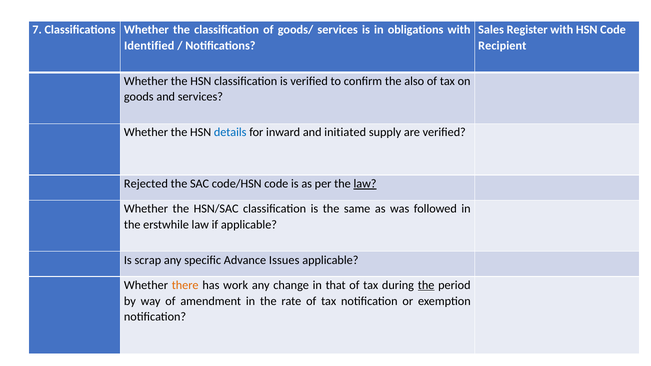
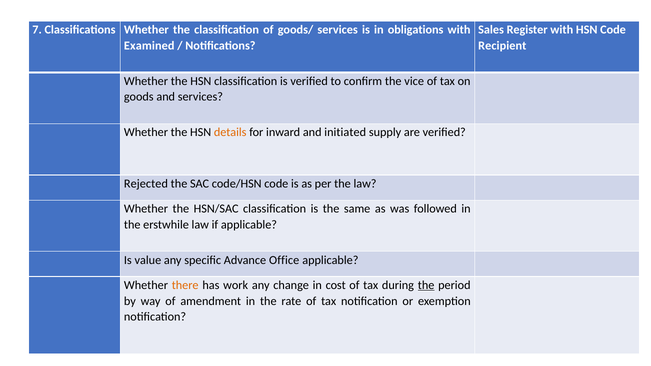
Identified: Identified -> Examined (149, 46)
also: also -> vice (414, 81)
details colour: blue -> orange (230, 132)
law underline: present -> none (365, 184)
scrap: scrap -> value (148, 260)
Issues: Issues -> Office (284, 260)
that: that -> cost (336, 285)
